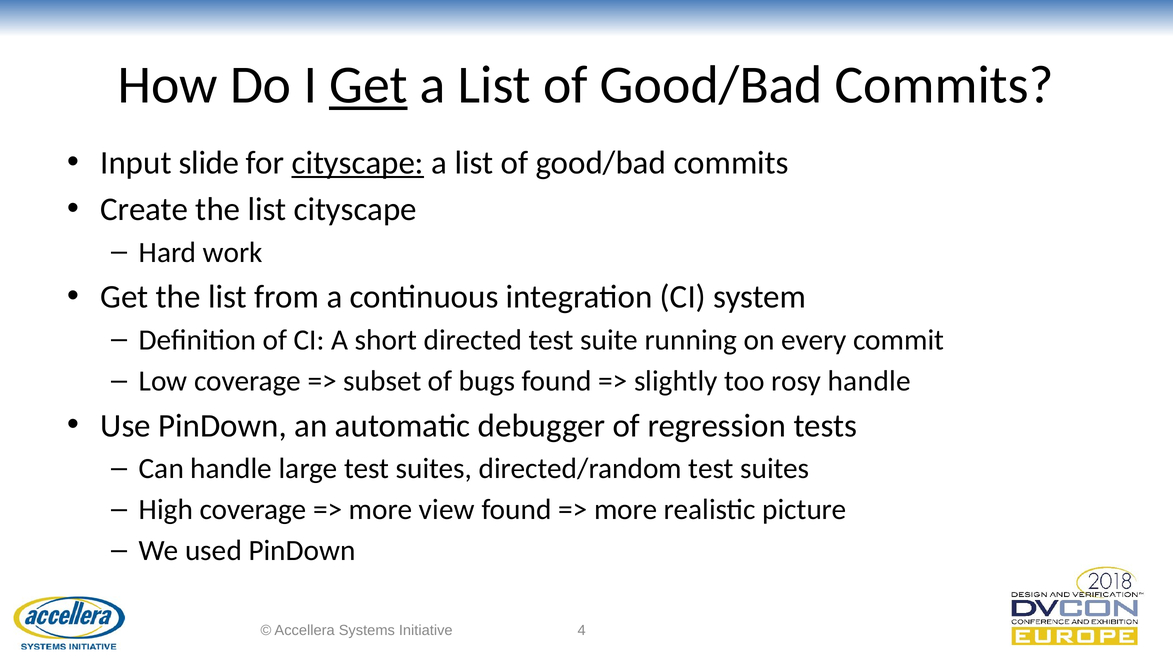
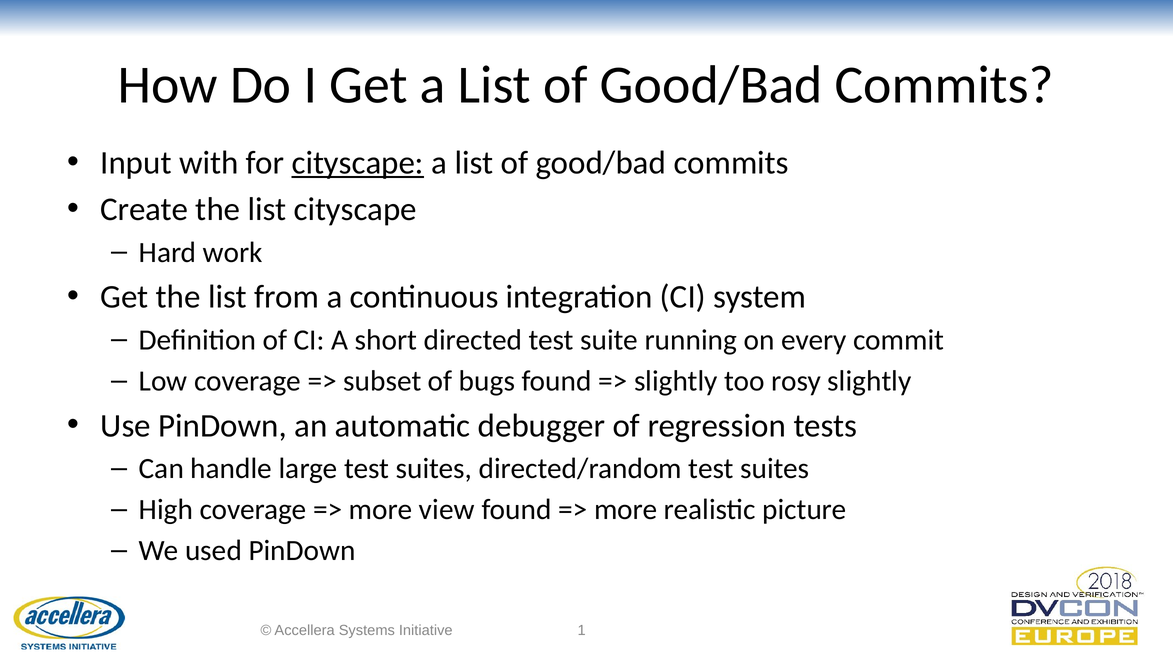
Get underline: present -> none (368, 85)
slide: slide -> with (209, 163)
rosy handle: handle -> slightly (869, 381)
4: 4 -> 1 (582, 630)
